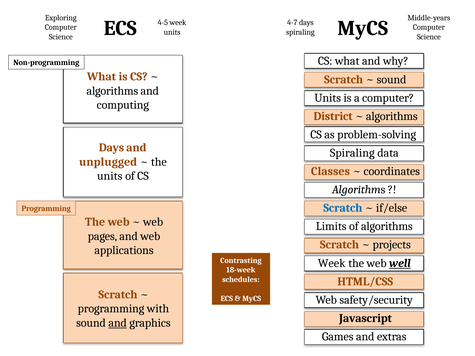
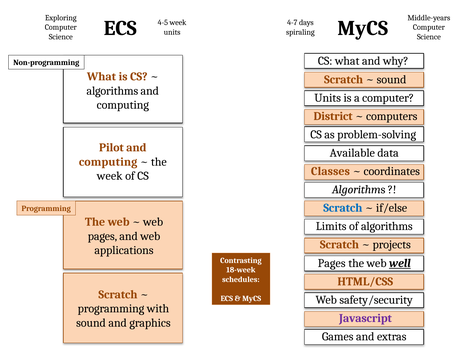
algorithms: algorithms -> computers (392, 116)
Days: Days -> Pilot (111, 148)
Spiraling: Spiraling -> Available (352, 153)
unplugged: unplugged -> computing (108, 162)
units: units -> week (110, 176)
Week: Week -> Pages (332, 263)
Javascript colour: black -> purple (365, 318)
and underline: present -> none (118, 323)
